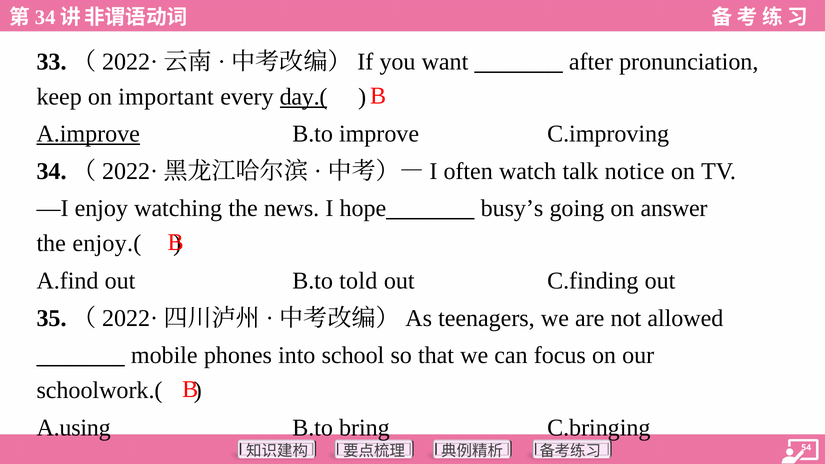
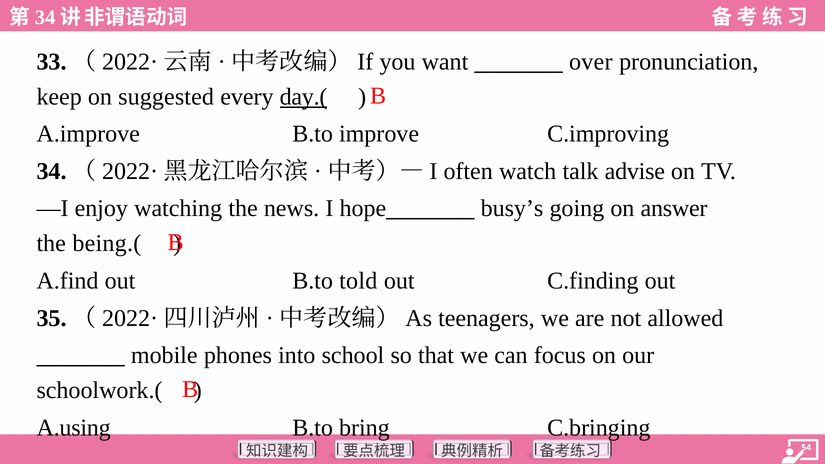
after: after -> over (591, 62)
important: important -> suggested (166, 97)
A.improve underline: present -> none (88, 134)
notice: notice -> advise (635, 171)
enjoy.(: enjoy.( -> being.( (107, 243)
